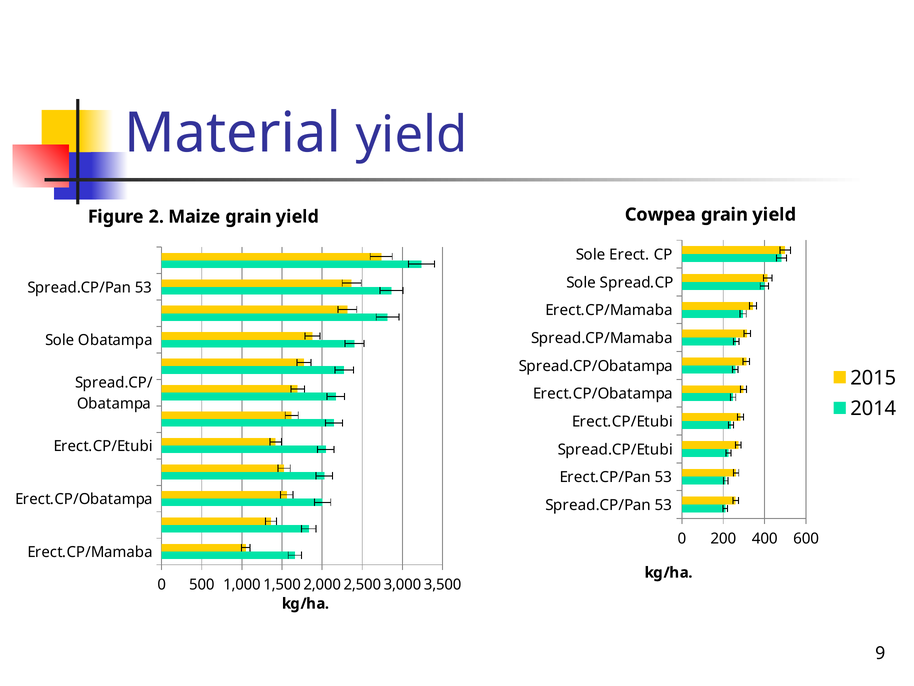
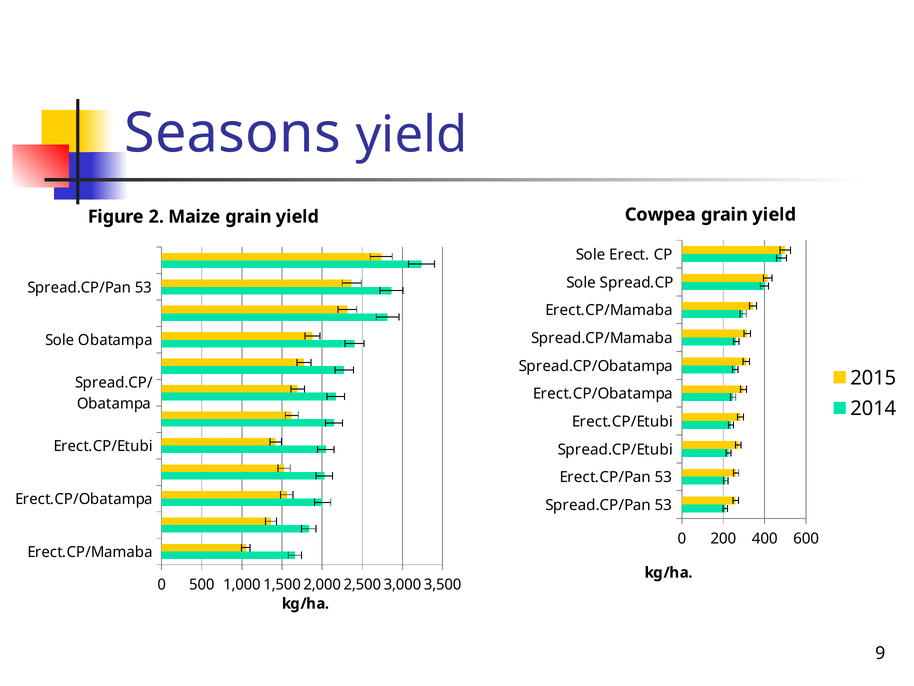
Material: Material -> Seasons (232, 133)
